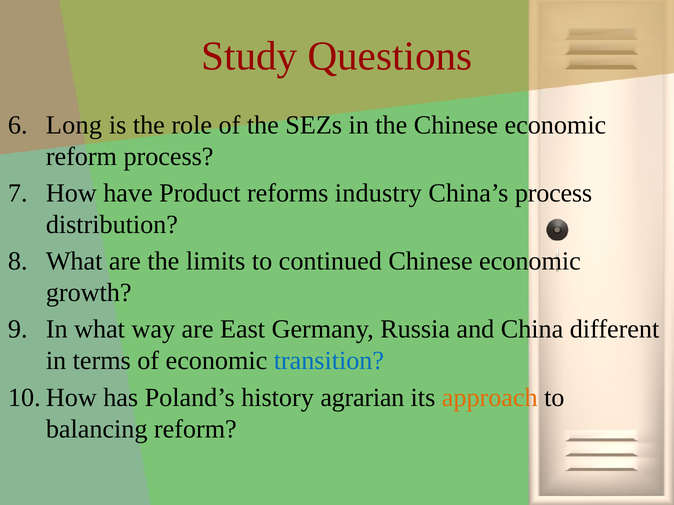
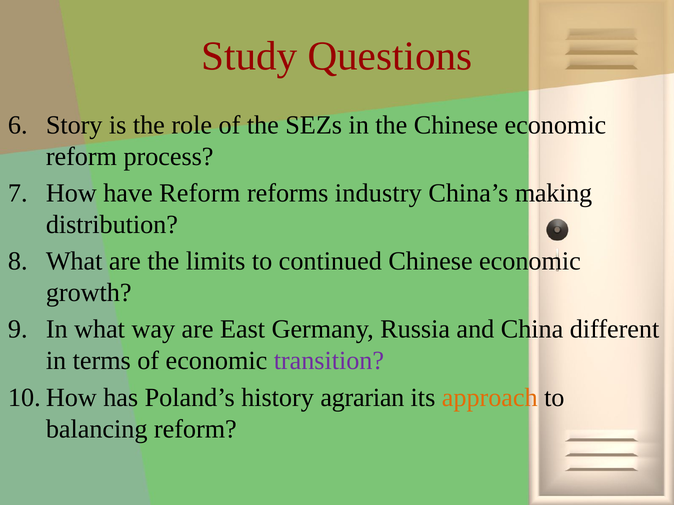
Long: Long -> Story (74, 125)
have Product: Product -> Reform (200, 193)
China’s process: process -> making (554, 193)
transition colour: blue -> purple (329, 361)
